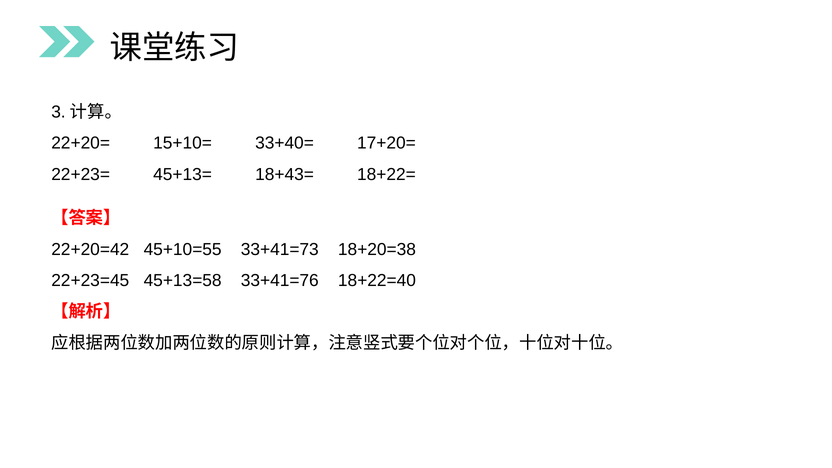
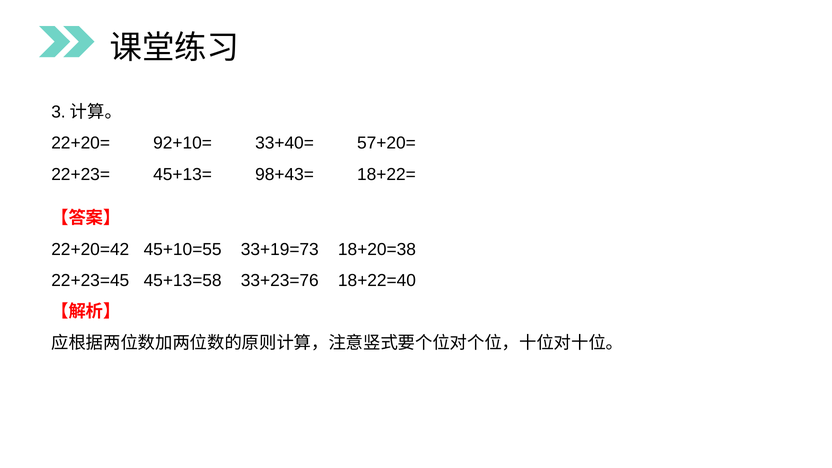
15+10=: 15+10= -> 92+10= (183, 143)
17+20=: 17+20= -> 57+20= (386, 143)
18+43=: 18+43= -> 98+43= (285, 174)
33+41=73: 33+41=73 -> 33+19=73 (280, 249)
33+41=76: 33+41=76 -> 33+23=76 (280, 281)
